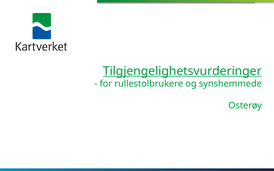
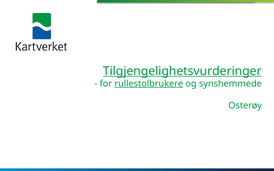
rullestolbrukere underline: none -> present (149, 84)
